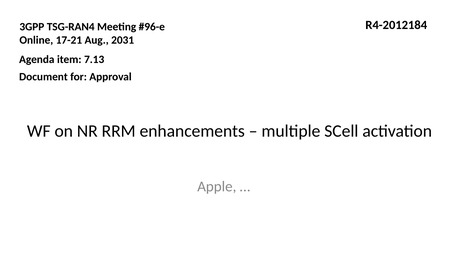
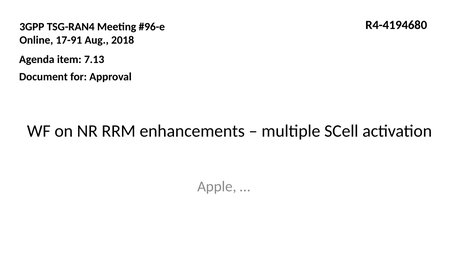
R4-2012184: R4-2012184 -> R4-4194680 (396, 25)
17-21: 17-21 -> 17-91 (69, 40)
2031: 2031 -> 2018 (123, 40)
